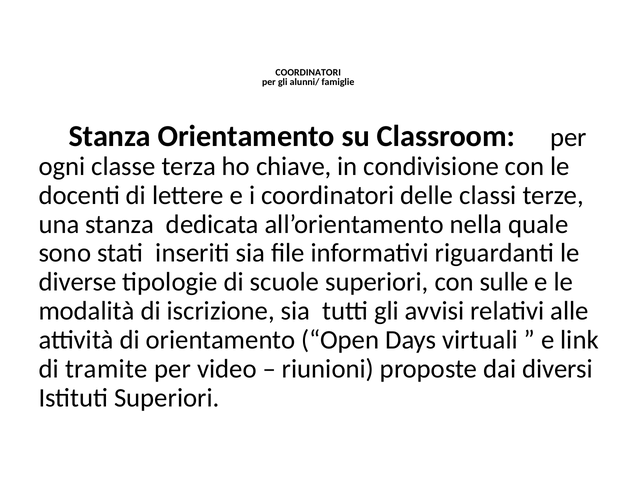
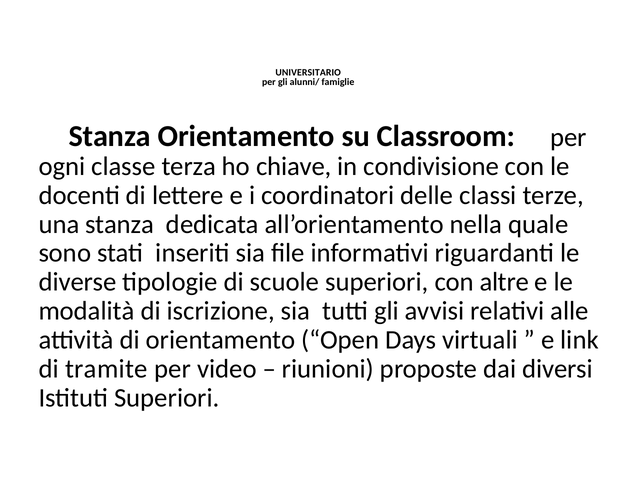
COORDINATORI: COORDINATORI -> UNIVERSITARIO (308, 72)
sulle: sulle -> altre (504, 282)
